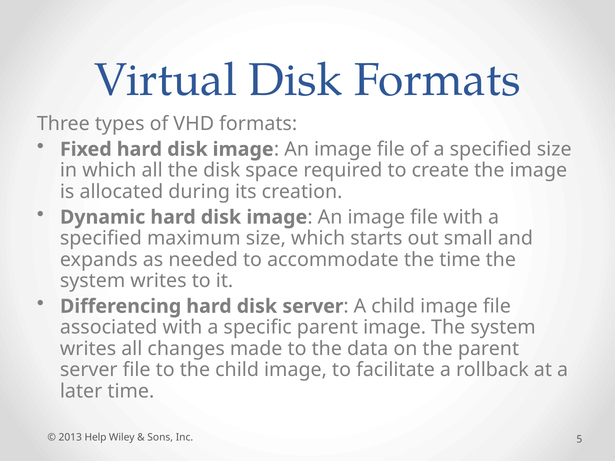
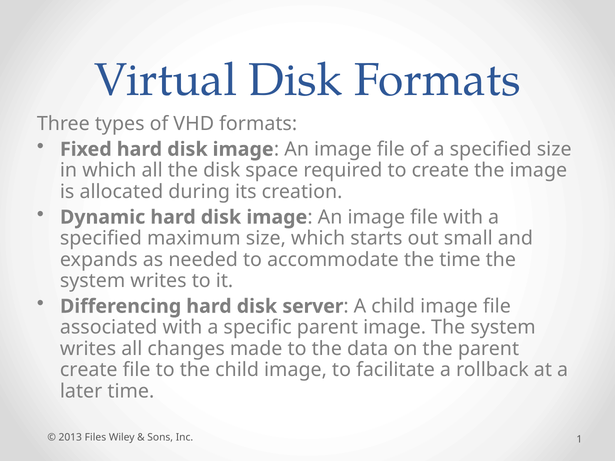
server: server -> create (89, 370)
Help: Help -> Files (95, 438)
5: 5 -> 1 (579, 440)
